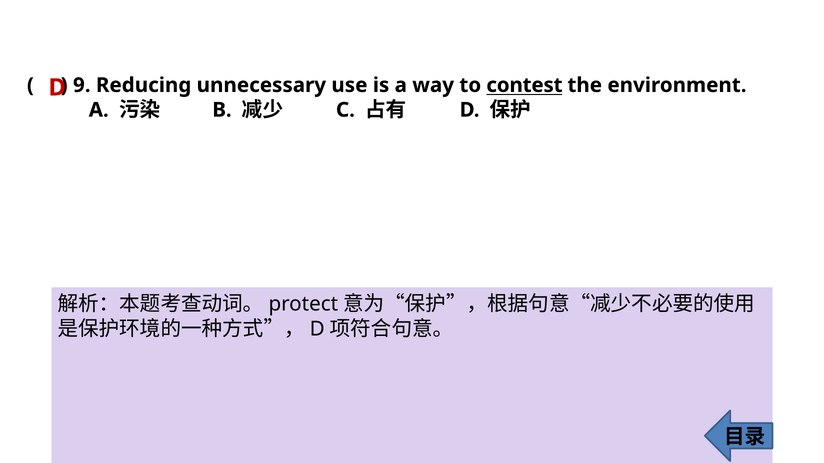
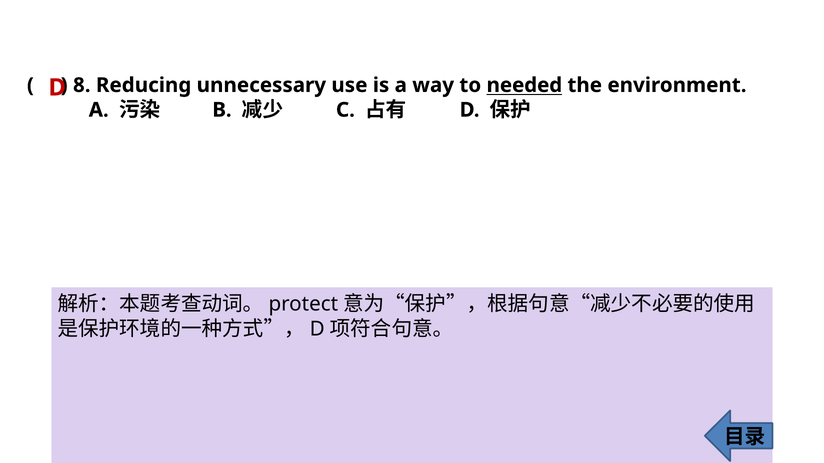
9: 9 -> 8 (82, 85)
contest: contest -> needed (524, 85)
